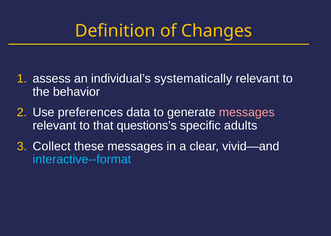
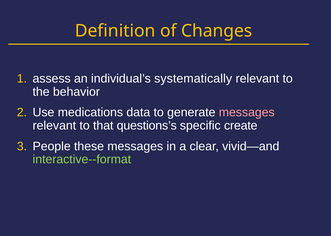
preferences: preferences -> medications (90, 113)
adults: adults -> create (241, 126)
Collect: Collect -> People (52, 146)
interactive--format colour: light blue -> light green (82, 160)
